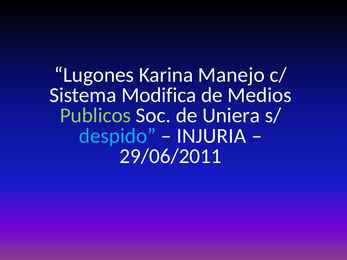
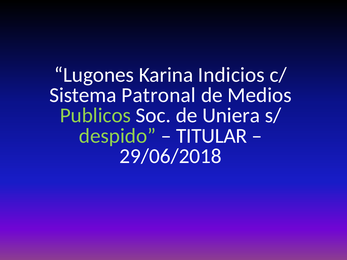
Manejo: Manejo -> Indicios (231, 75)
Modifica: Modifica -> Patronal (159, 95)
despido colour: light blue -> light green (117, 136)
INJURIA: INJURIA -> TITULAR (212, 136)
29/06/2011: 29/06/2011 -> 29/06/2018 (171, 156)
